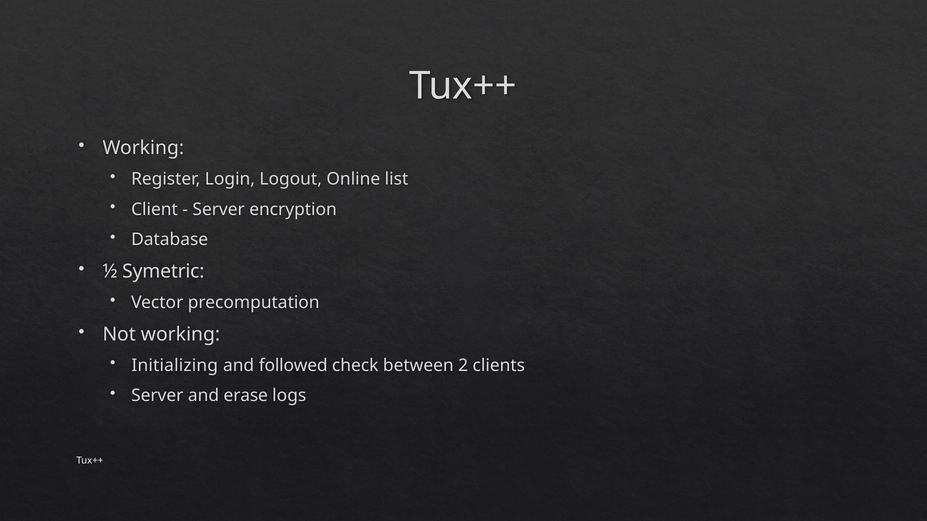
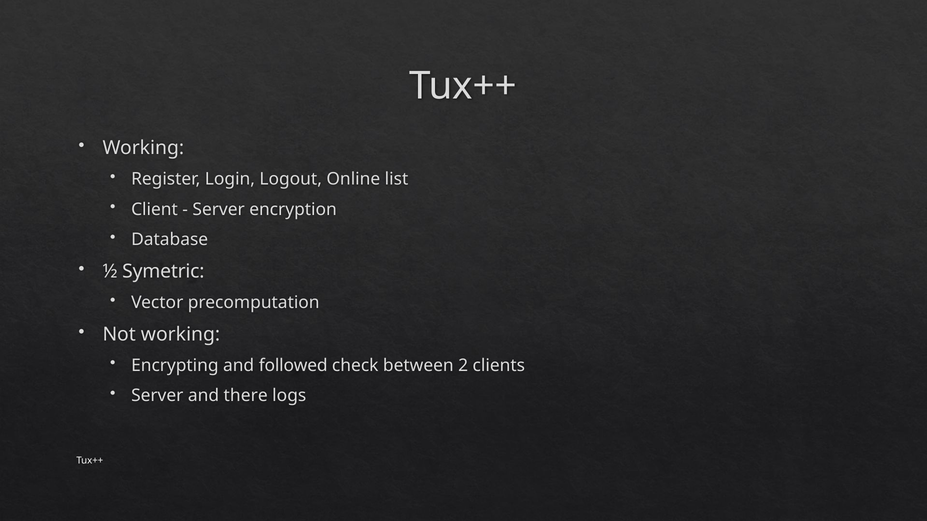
Initializing: Initializing -> Encrypting (175, 366)
erase: erase -> there (246, 396)
